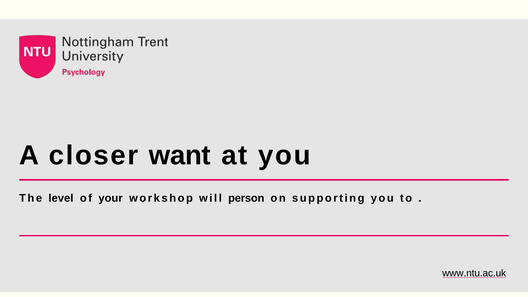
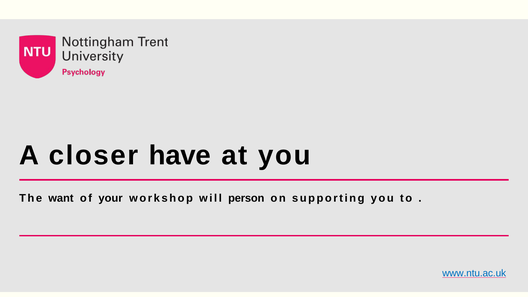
want: want -> have (180, 155)
level: level -> want (61, 198)
www.ntu.ac.uk colour: black -> blue (474, 273)
